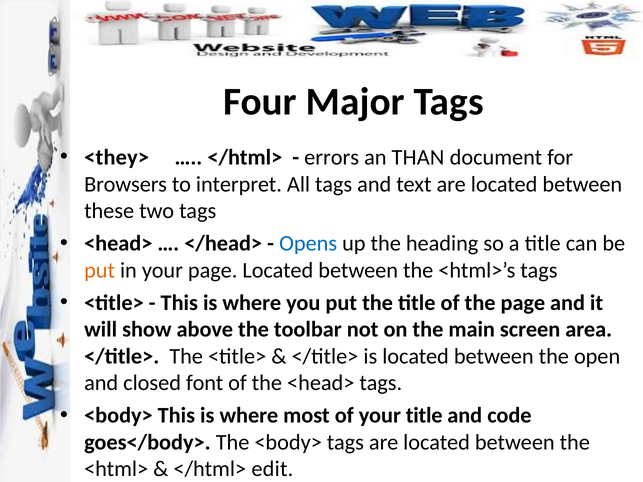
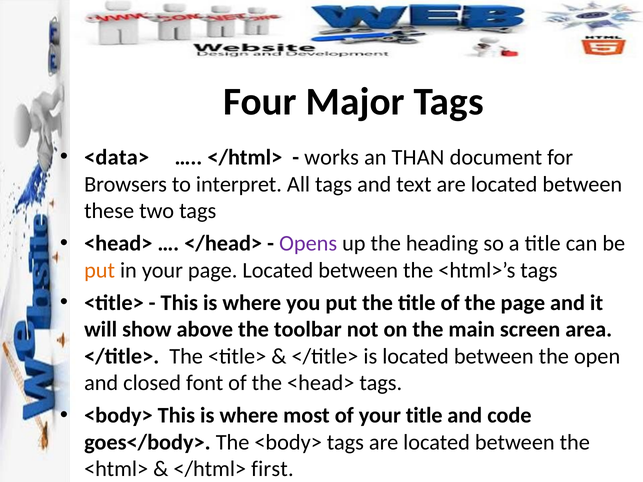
<they>: <they> -> <data> (117, 157)
errors: errors -> works (332, 157)
Opens colour: blue -> purple (308, 244)
edit: edit -> first (272, 469)
